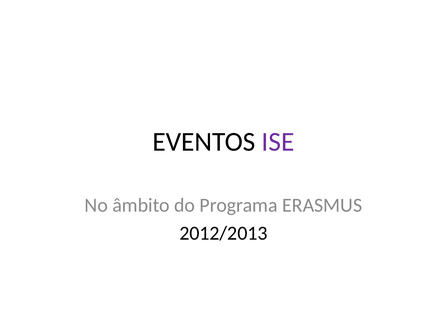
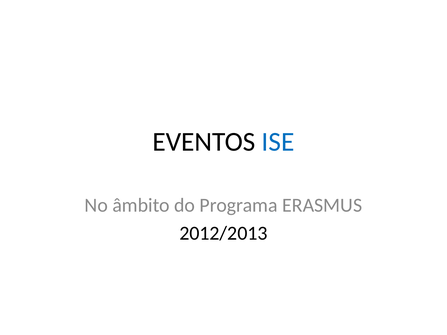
ISE colour: purple -> blue (278, 142)
